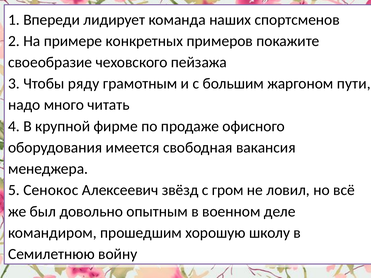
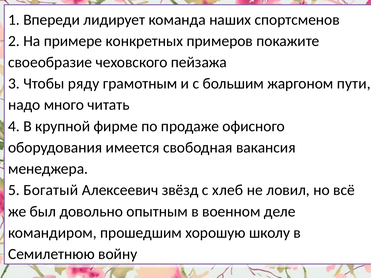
Сенокос: Сенокос -> Богатый (51, 190)
гром: гром -> хлеб (228, 190)
